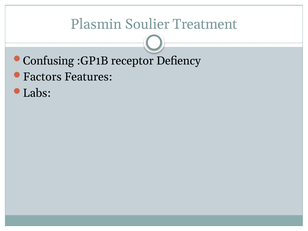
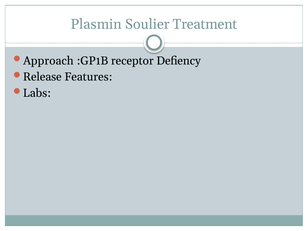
Confusing: Confusing -> Approach (48, 61)
Factors: Factors -> Release (42, 77)
